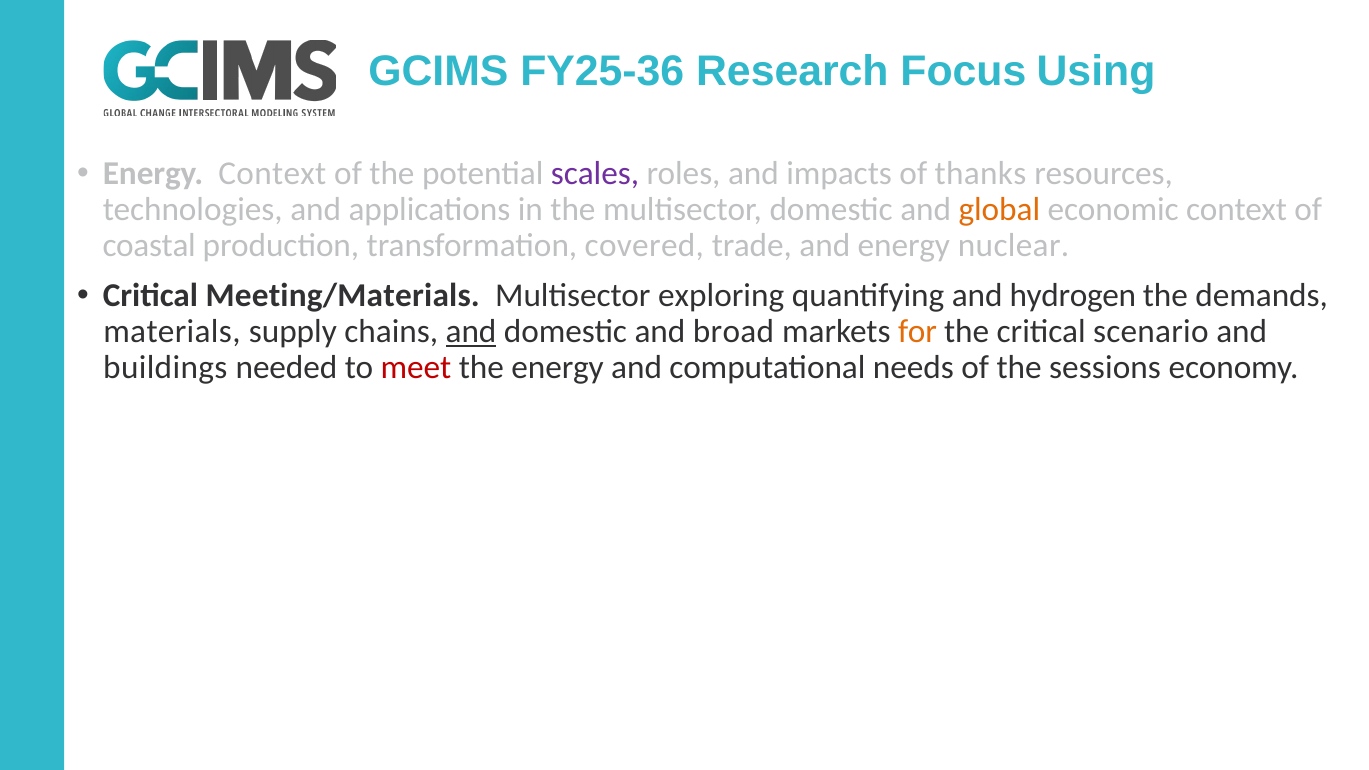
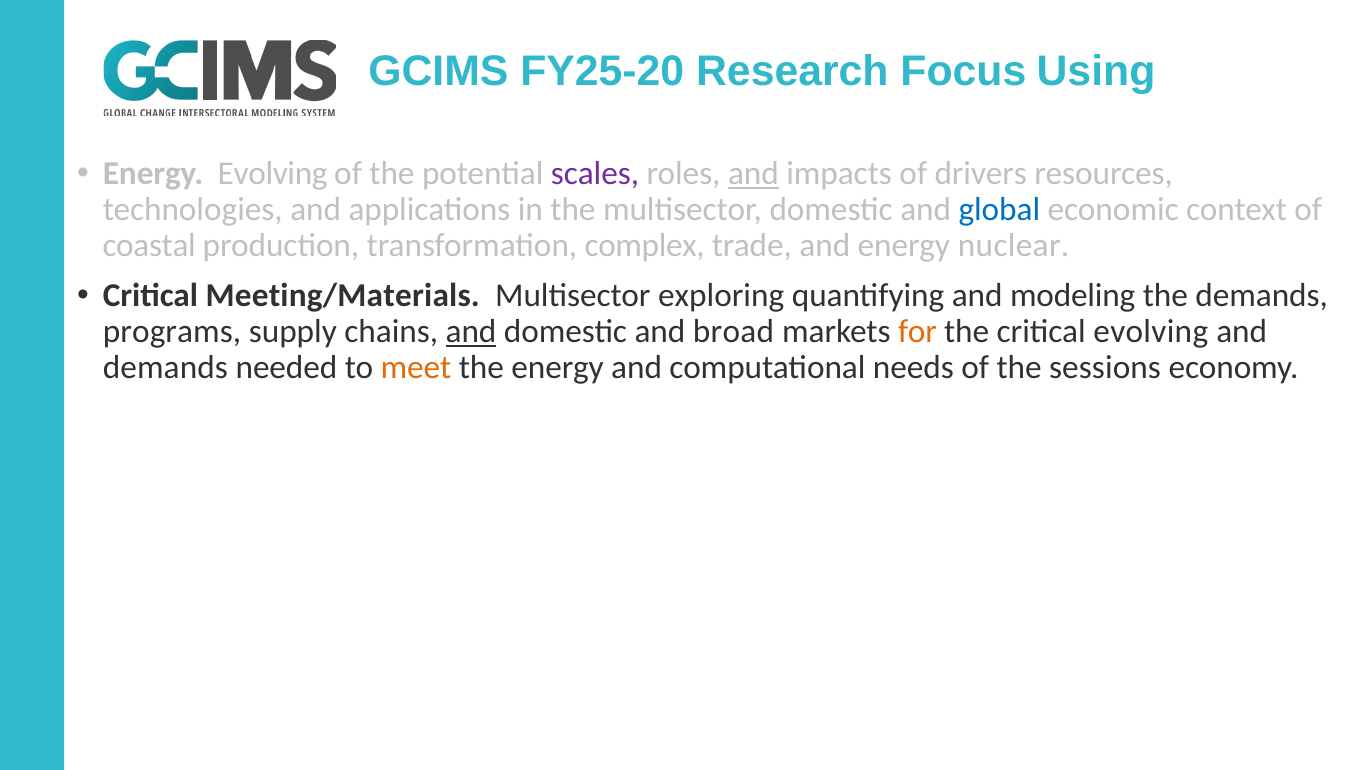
FY25-36: FY25-36 -> FY25-20 (602, 72)
Energy Context: Context -> Evolving (273, 174)
and underline: none -> present (753, 174)
thanks: thanks -> drivers (981, 174)
global colour: orange -> blue (999, 210)
covered: covered -> complex (645, 246)
hydrogen: hydrogen -> modeling (1073, 296)
materials: materials -> programs (172, 332)
critical scenario: scenario -> evolving (1151, 332)
buildings: buildings -> demands (165, 368)
meet colour: red -> orange (416, 368)
